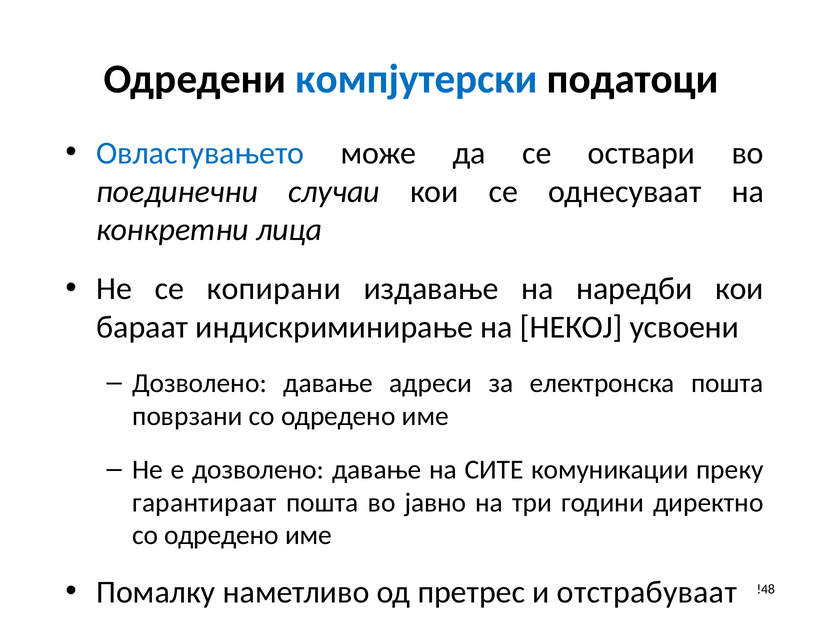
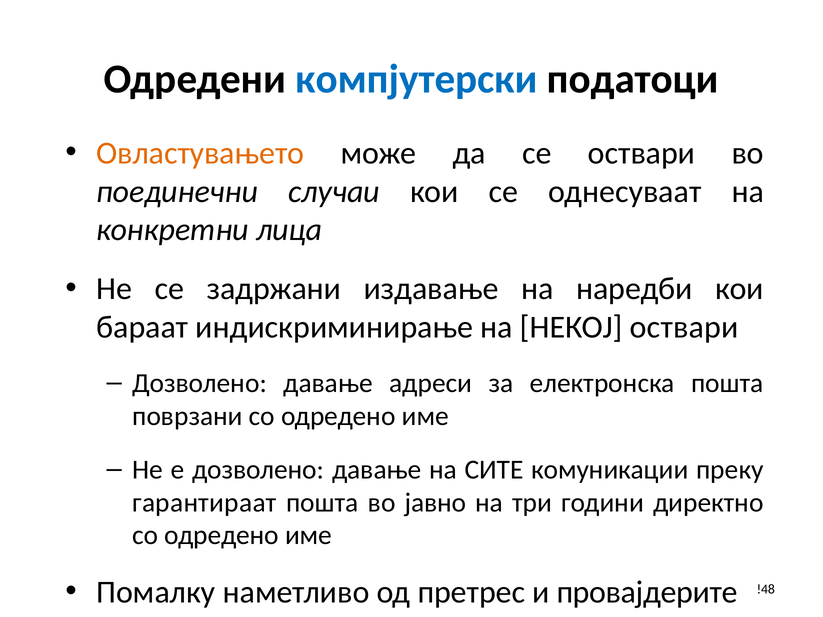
Овластувањето colour: blue -> orange (200, 153)
копирани: копирани -> задржани (274, 289)
НЕКОЈ усвоени: усвоени -> оствари (684, 327)
отстрабуваат: отстрабуваат -> провајдерите (647, 592)
